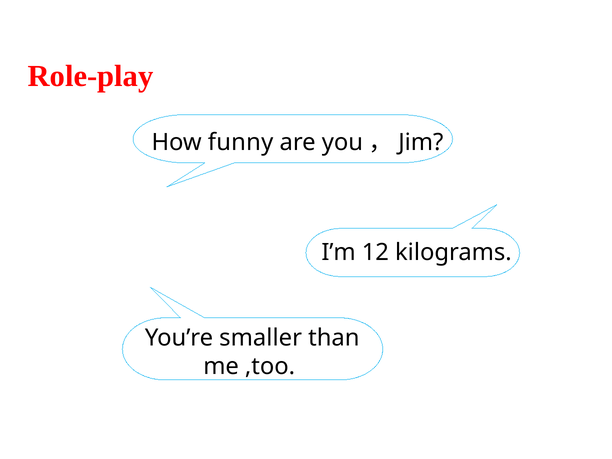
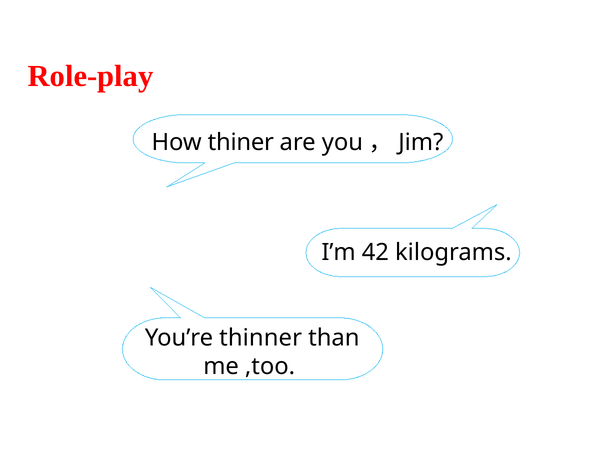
funny: funny -> thiner (241, 142)
12: 12 -> 42 (375, 252)
smaller: smaller -> thinner (261, 338)
